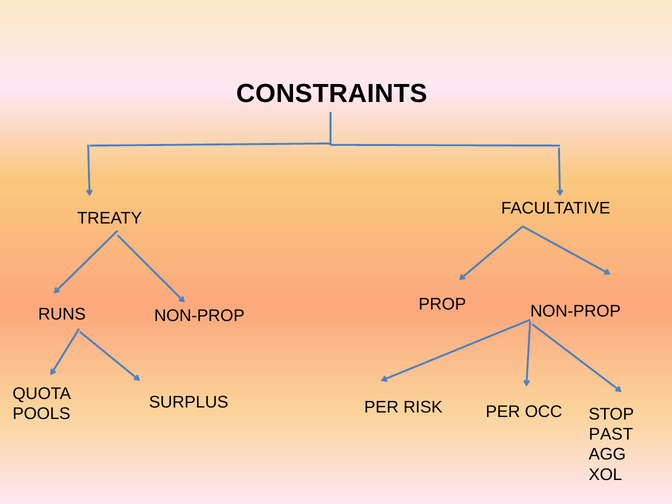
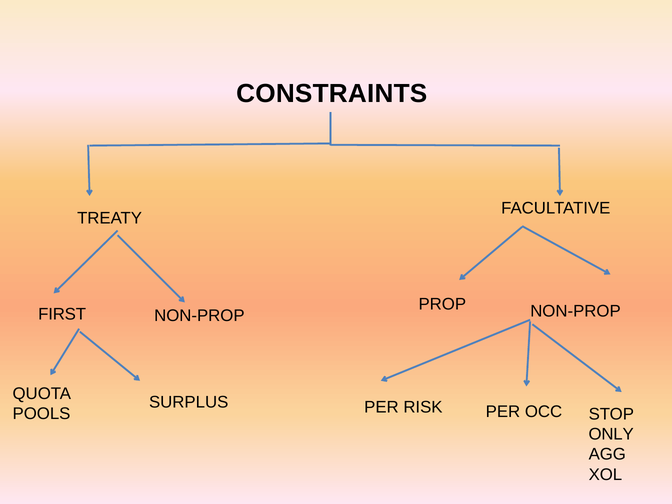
RUNS: RUNS -> FIRST (62, 314)
PAST: PAST -> ONLY (611, 434)
